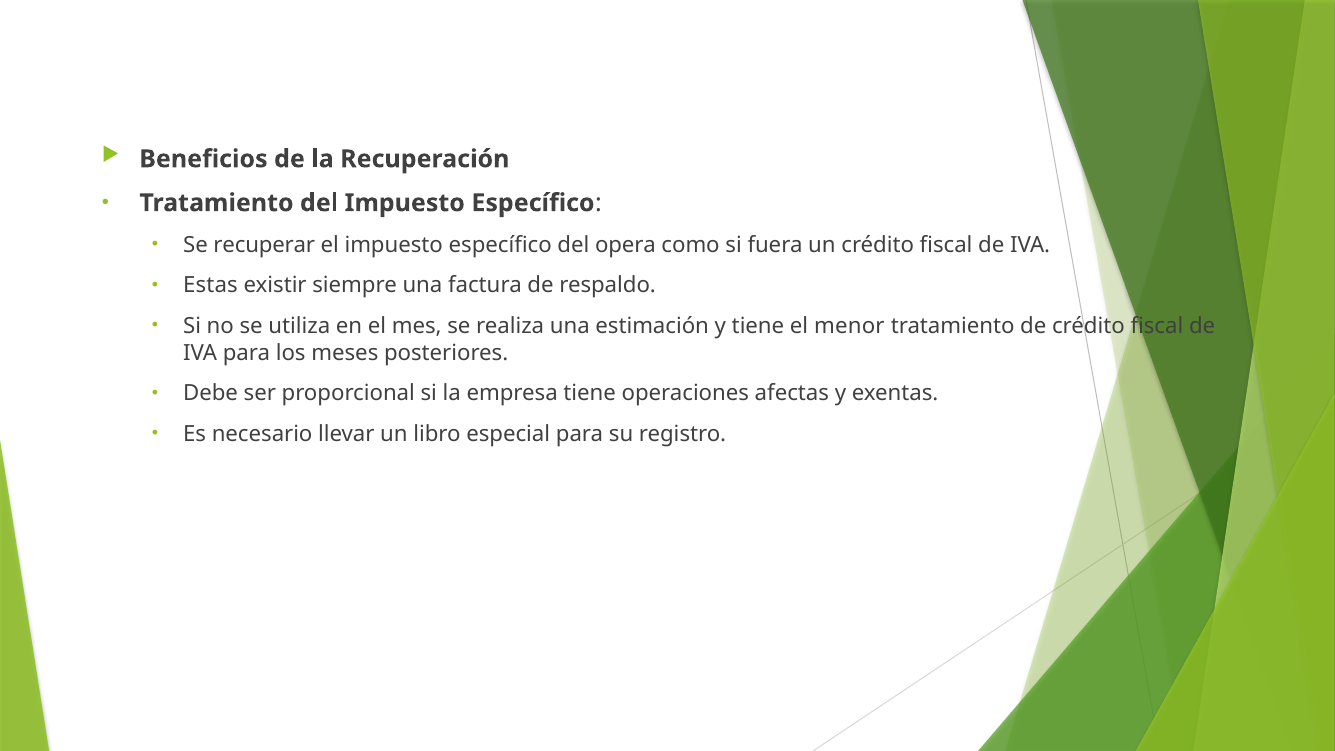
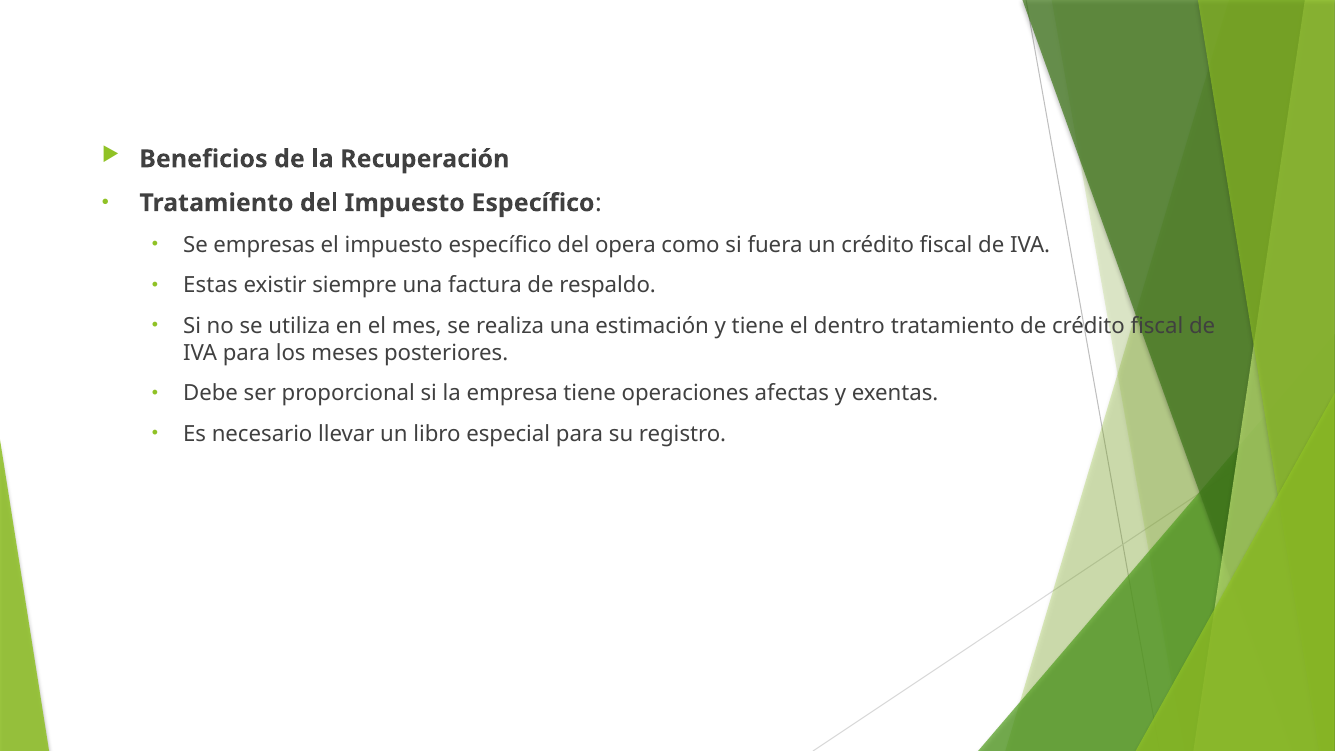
recuperar: recuperar -> empresas (264, 245)
menor: menor -> dentro (849, 326)
